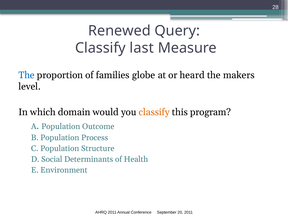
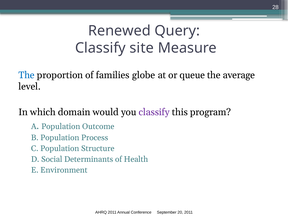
last: last -> site (142, 48)
heard: heard -> queue (192, 75)
makers: makers -> average (239, 75)
classify colour: orange -> purple (154, 112)
